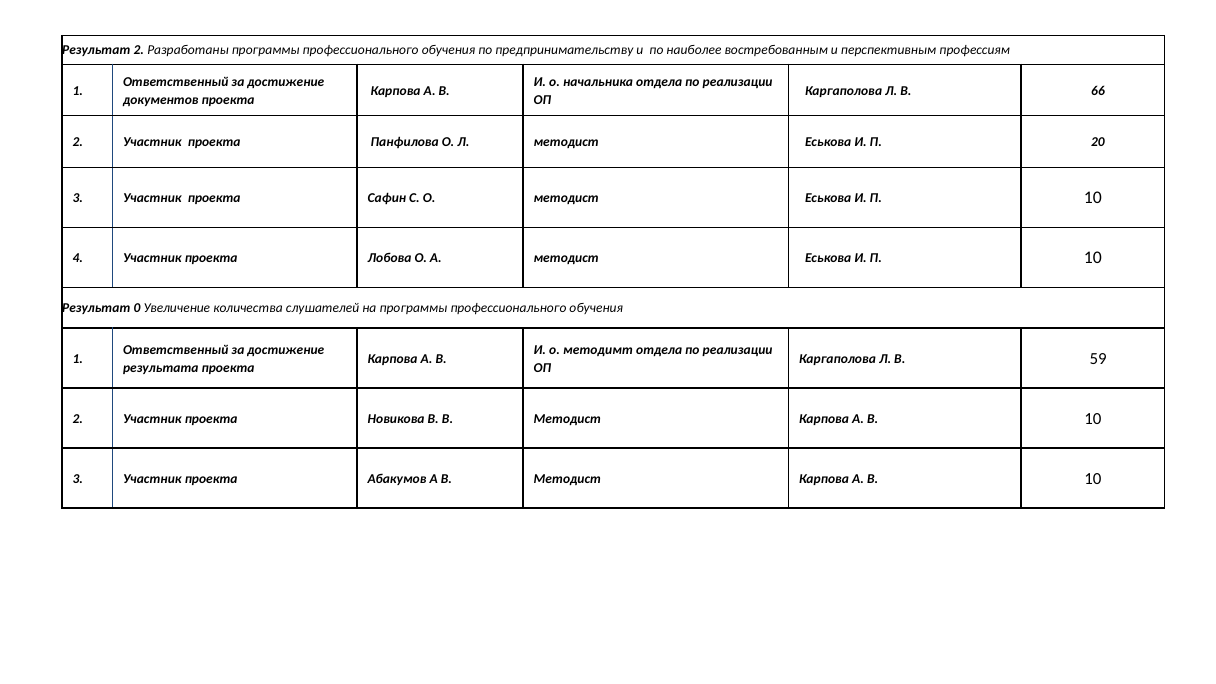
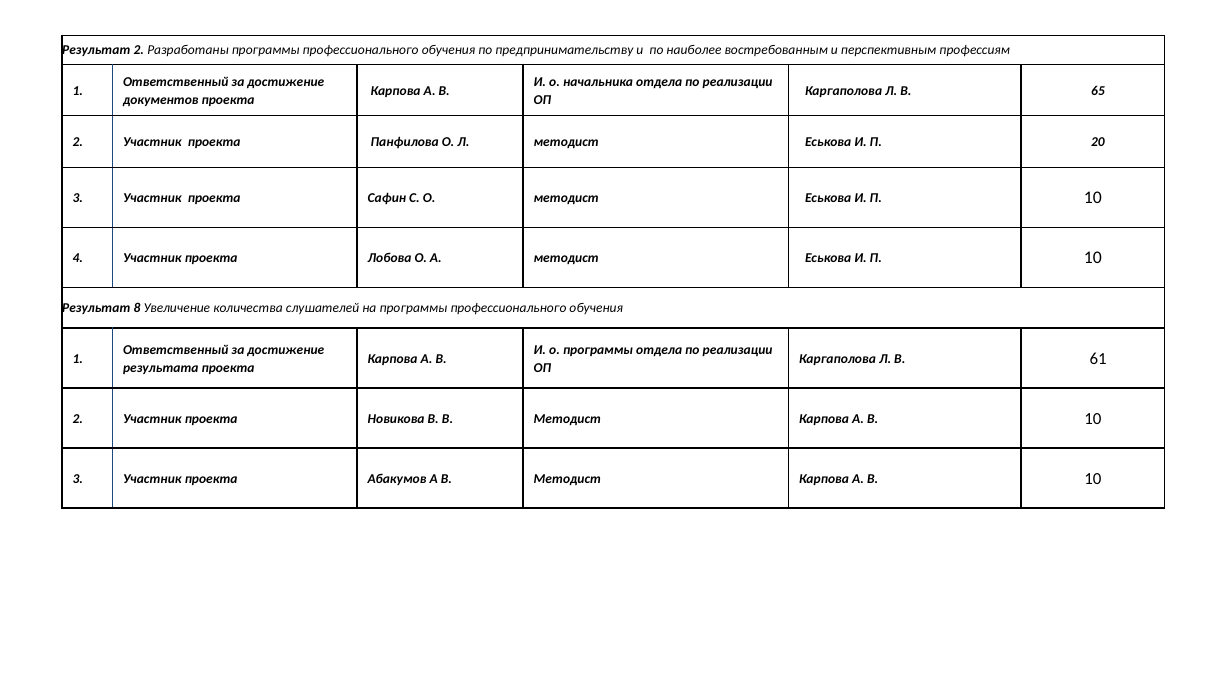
66: 66 -> 65 (1098, 91)
0: 0 -> 8 (137, 308)
о методимт: методимт -> программы (598, 350)
59: 59 -> 61 (1098, 359)
